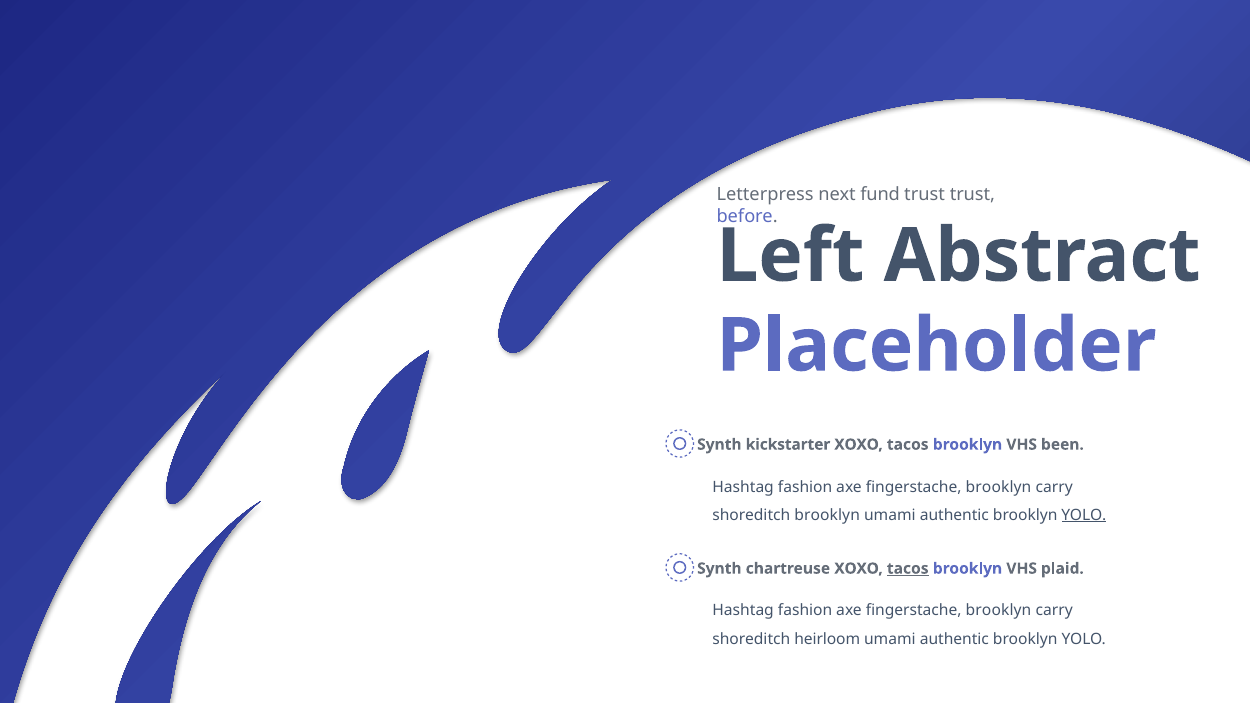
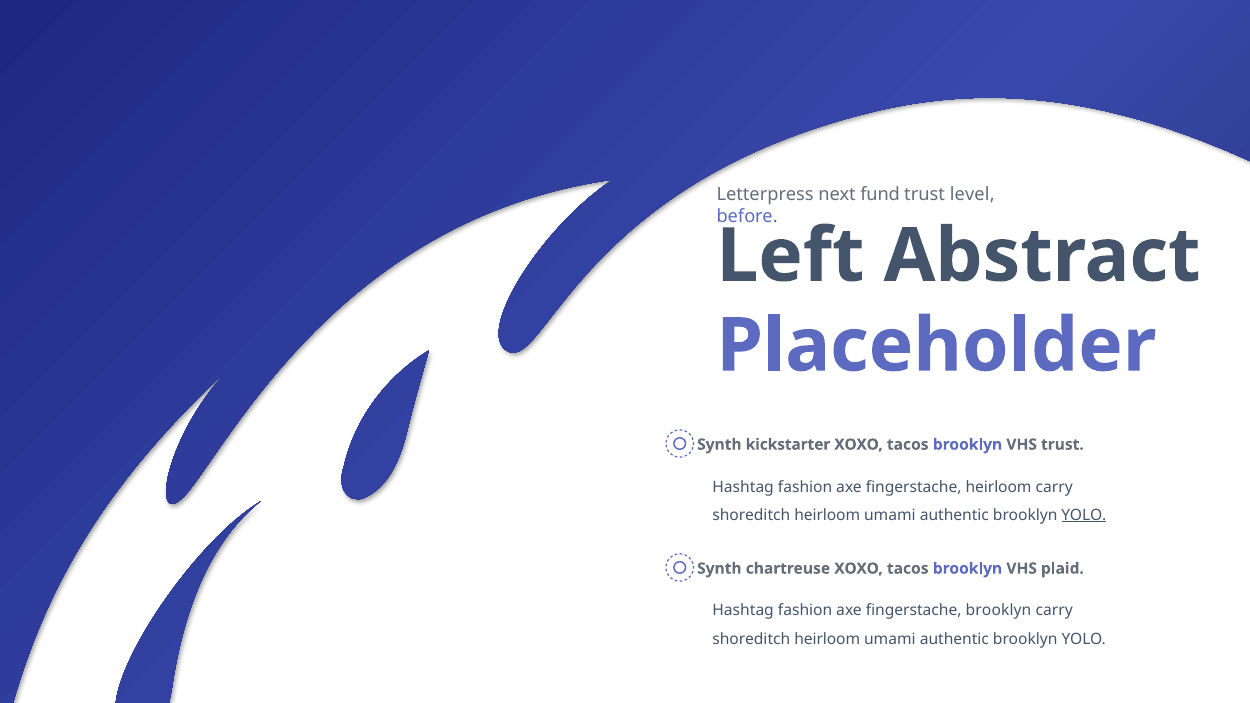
trust trust: trust -> level (972, 195)
VHS been: been -> trust (1062, 445)
brooklyn: brooklyn -> heirloom (999, 487)
brooklyn: brooklyn -> heirloom (827, 515)
tacos underline: present -> none (908, 569)
